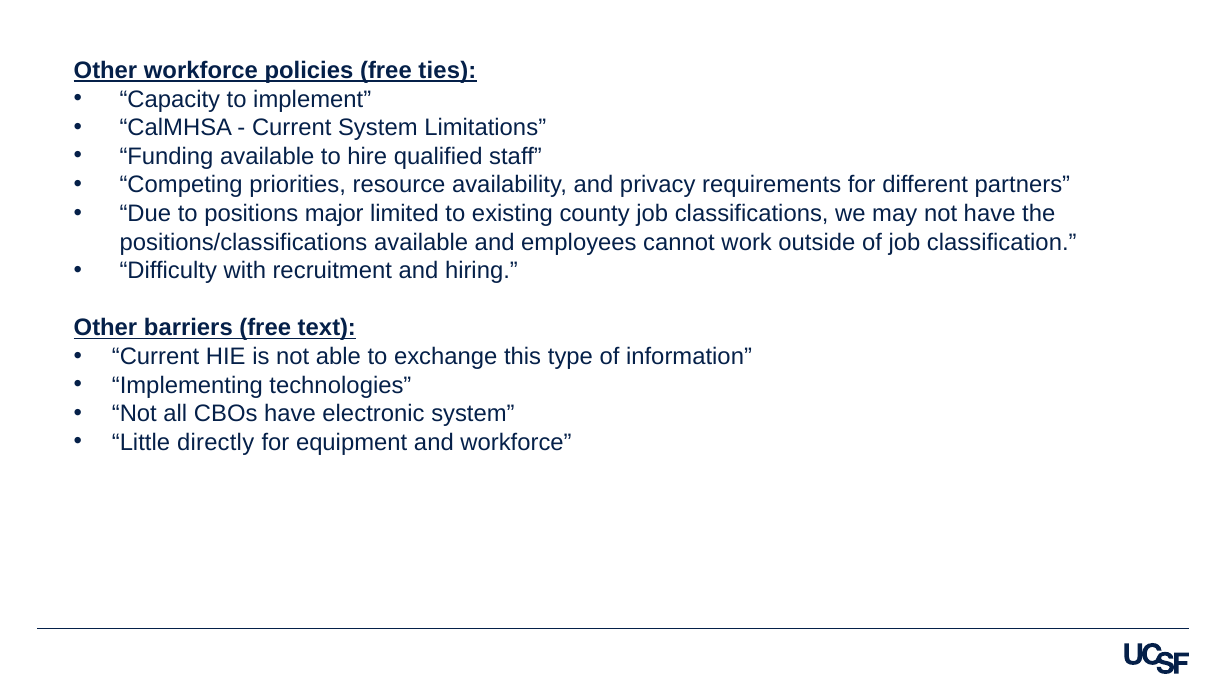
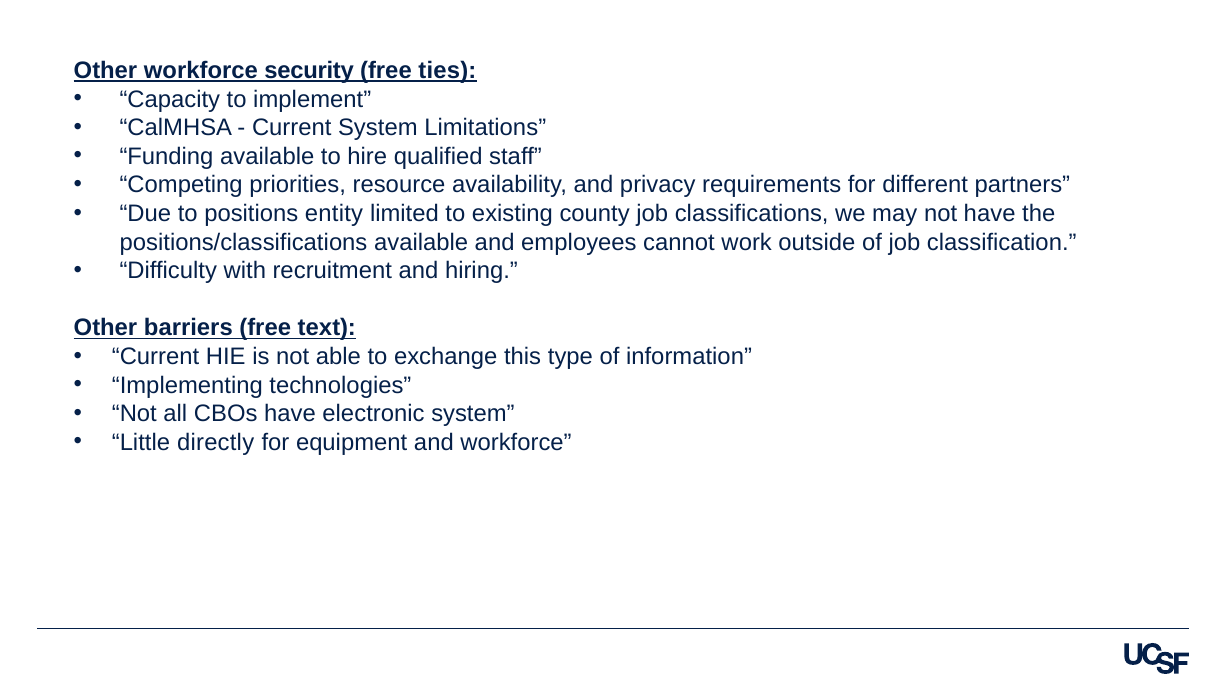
policies: policies -> security (309, 71)
major: major -> entity (334, 214)
